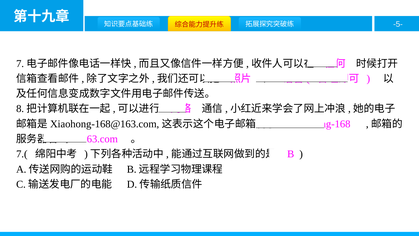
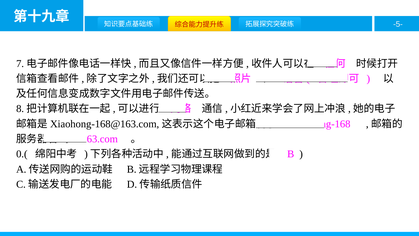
7.(: 7.( -> 0.( (22, 154)
